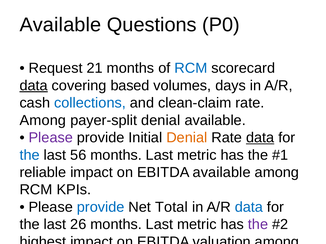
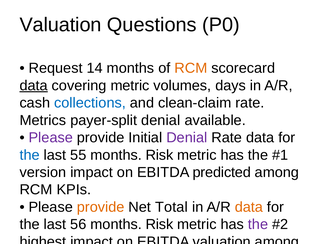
Available: Available -> Valuation (61, 25)
21: 21 -> 14 (95, 68)
RCM colour: blue -> orange (191, 68)
covering based: based -> metric (130, 86)
Among: Among -> Metrics (43, 121)
Denial colour: orange -> purple (187, 138)
data underline: present -> none (260, 138)
56: 56 -> 55 (78, 155)
Last: Last -> Risk (159, 155)
reliable: reliable -> version (43, 173)
EBITDA available: available -> predicted (222, 173)
provide colour: blue -> orange (101, 207)
data colour: blue -> orange (249, 207)
26: 26 -> 56 (78, 225)
Last: Last -> Risk (159, 225)
